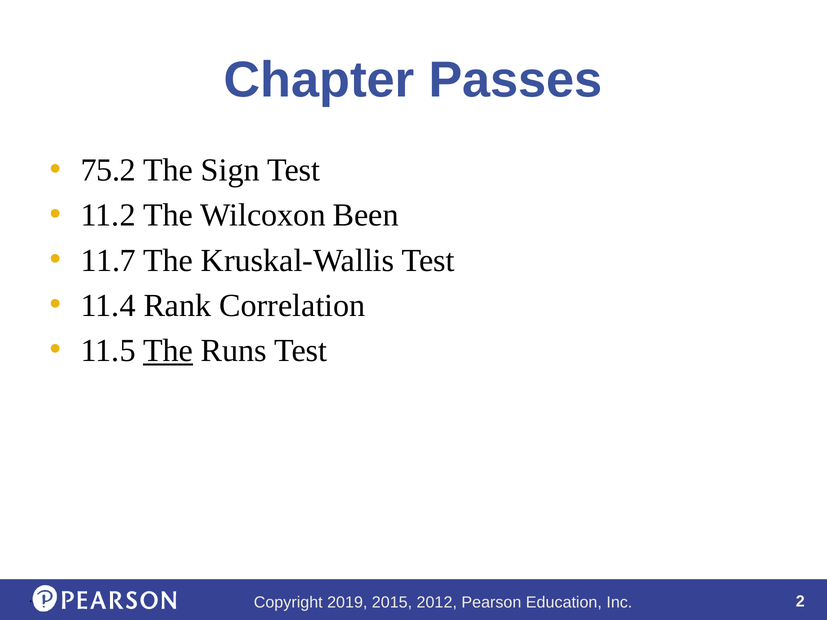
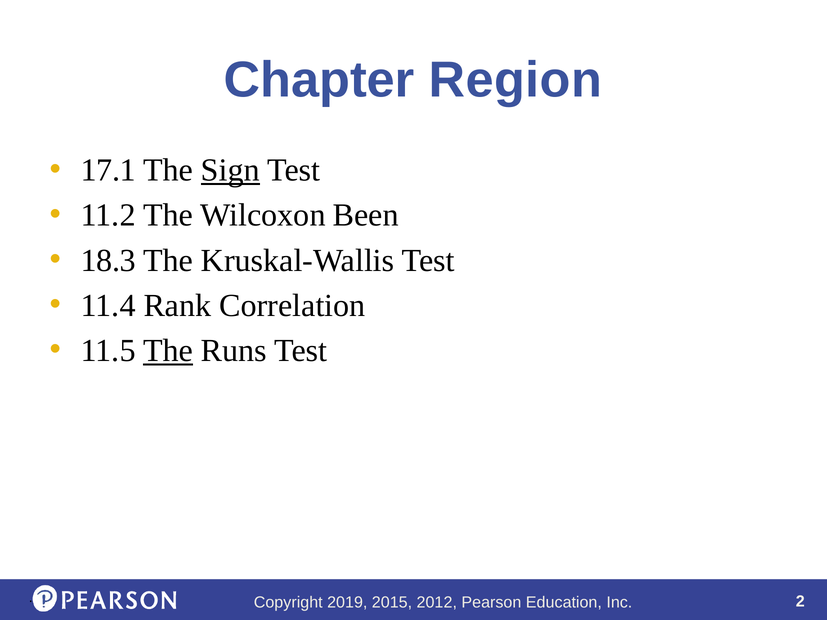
Passes: Passes -> Region (515, 80)
75.2: 75.2 -> 17.1 (108, 170)
Sign underline: none -> present (230, 170)
11.7: 11.7 -> 18.3 (108, 261)
